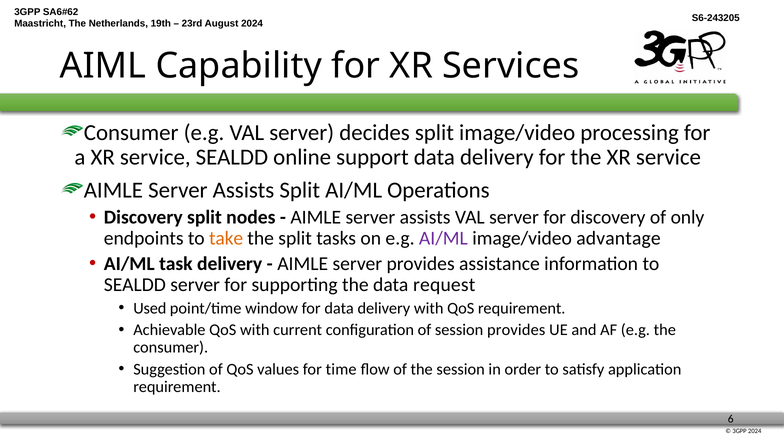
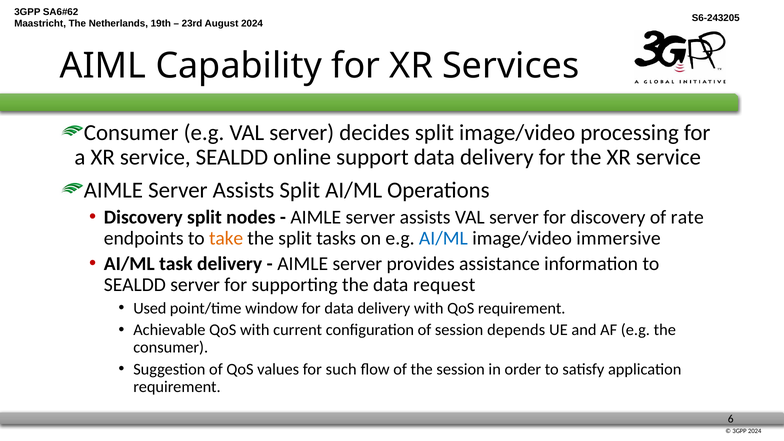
only: only -> rate (687, 217)
AI/ML colour: purple -> blue (443, 238)
advantage: advantage -> immersive (618, 238)
session provides: provides -> depends (516, 330)
time: time -> such (341, 369)
